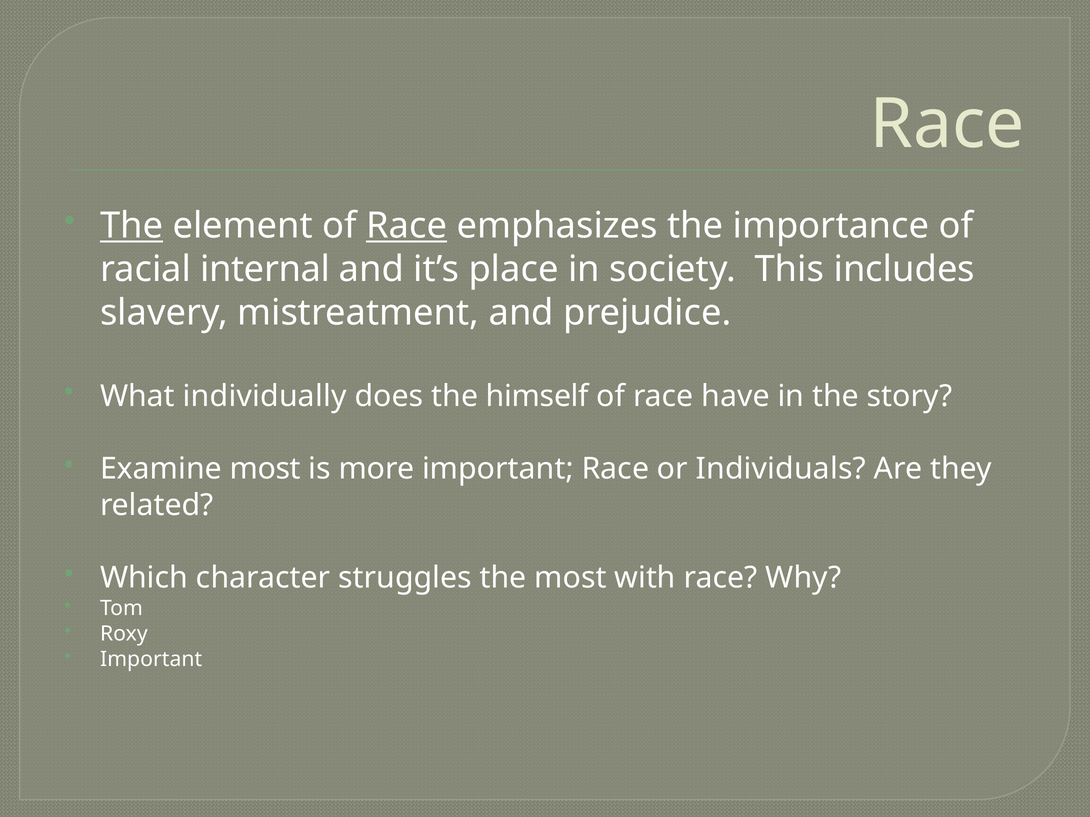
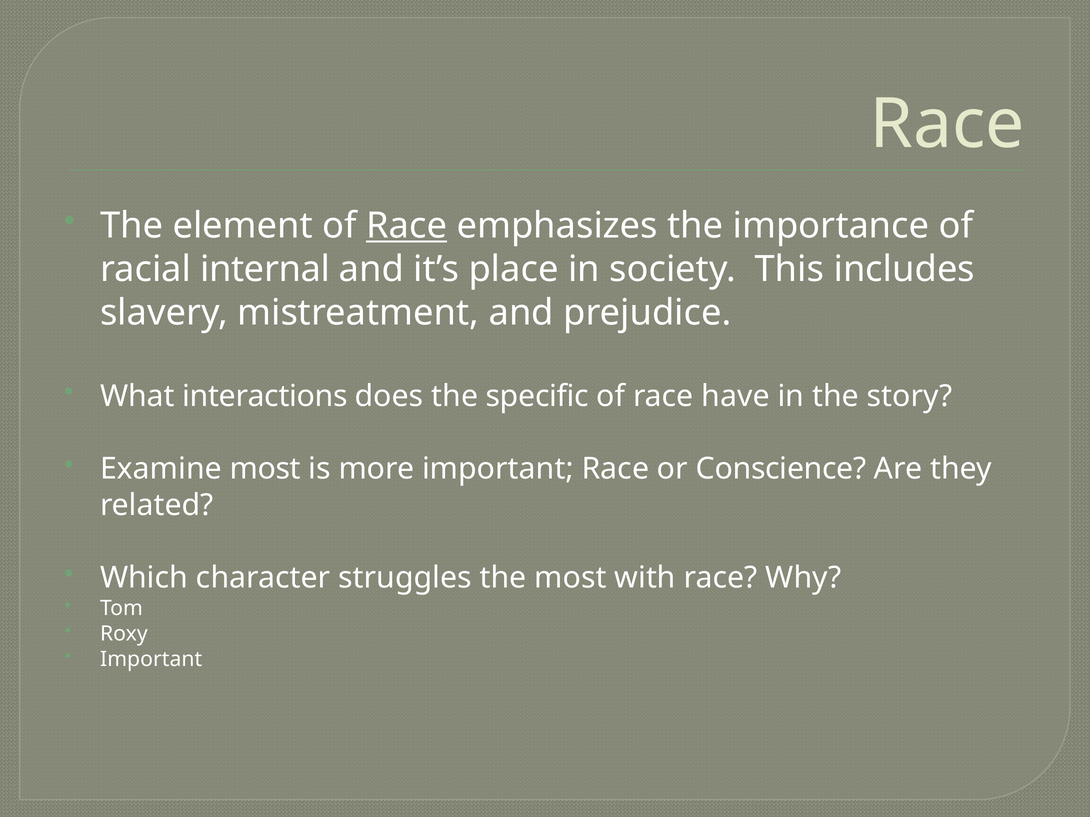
The underline: present -> none (132, 226)
individually: individually -> interactions (265, 396)
himself: himself -> specific (537, 396)
Individuals: Individuals -> Conscience (781, 469)
